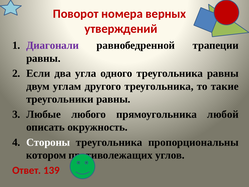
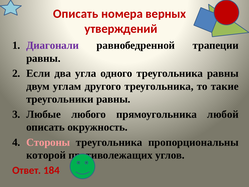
Поворот: Поворот -> Описать (76, 14)
Стороны colour: white -> pink (48, 142)
котором: котором -> которой (46, 155)
139: 139 -> 184 (51, 170)
